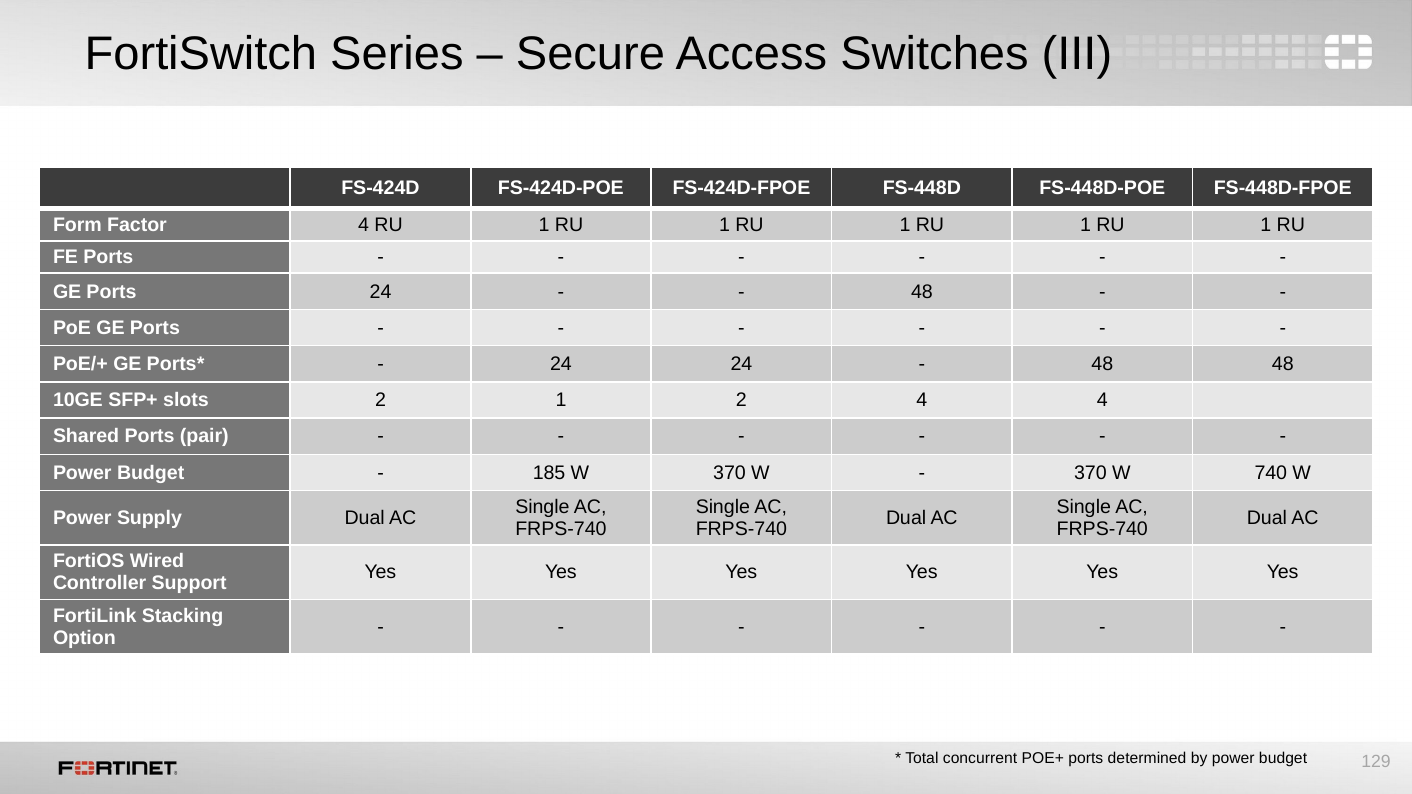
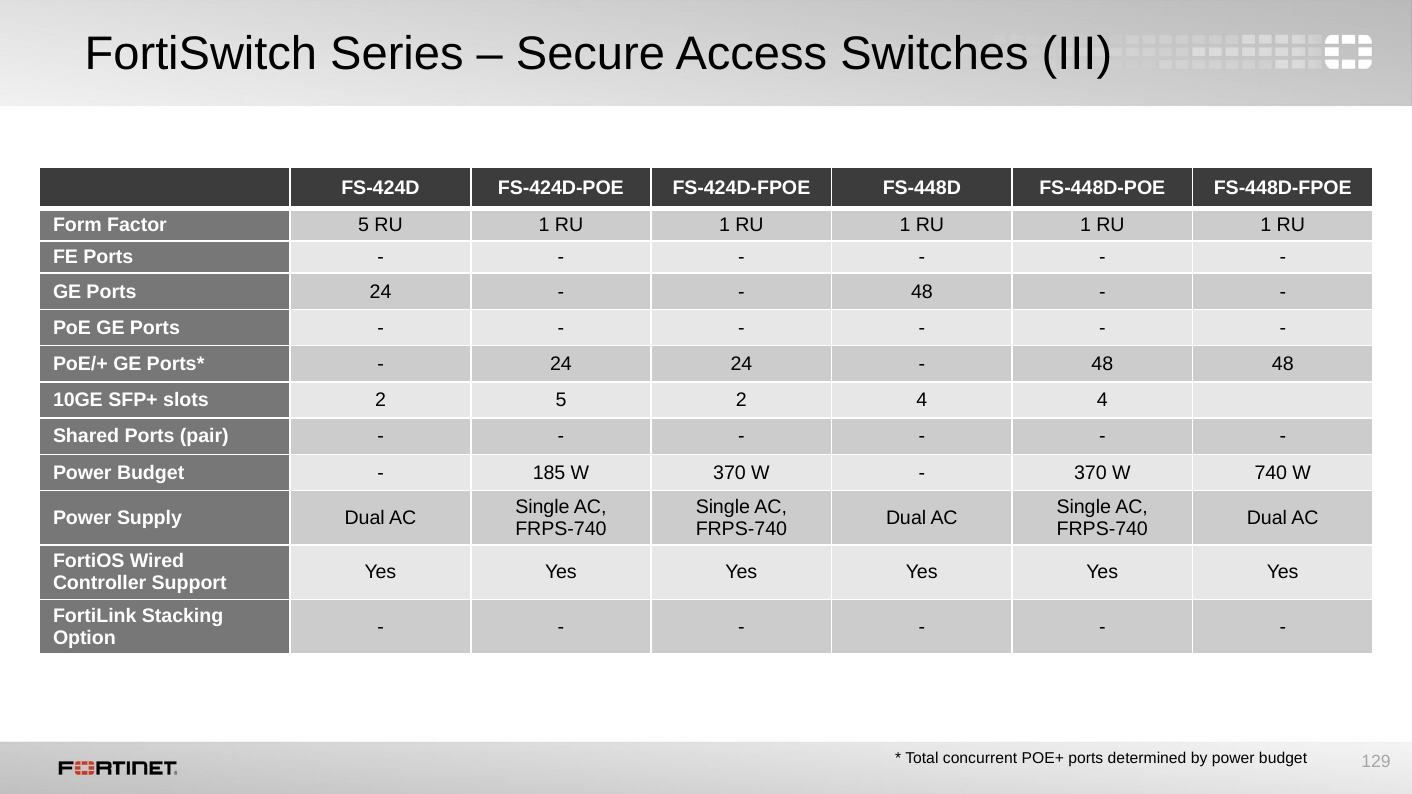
Factor 4: 4 -> 5 (364, 225)
2 1: 1 -> 5 (561, 400)
